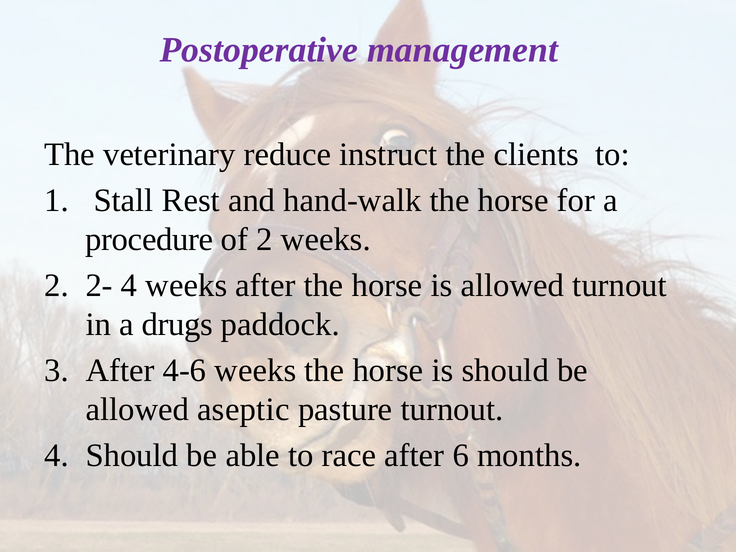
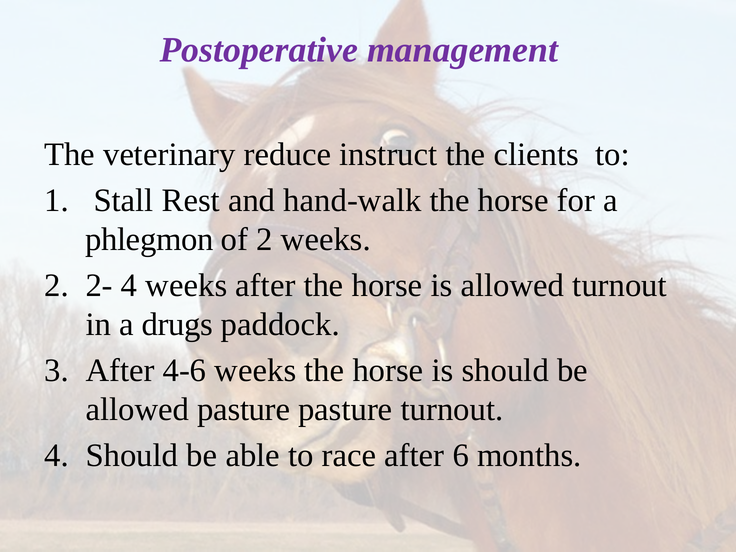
procedure: procedure -> phlegmon (149, 239)
allowed aseptic: aseptic -> pasture (244, 410)
